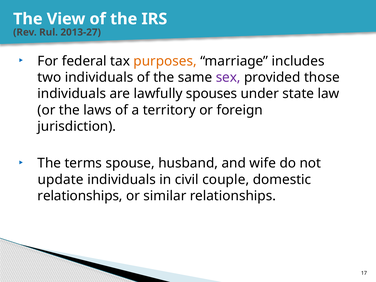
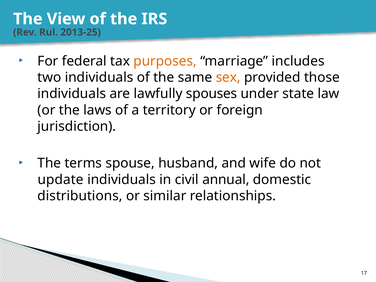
2013-27: 2013-27 -> 2013-25 (81, 32)
sex colour: purple -> orange (228, 77)
couple: couple -> annual (226, 180)
relationships: relationships -> distributions (80, 196)
